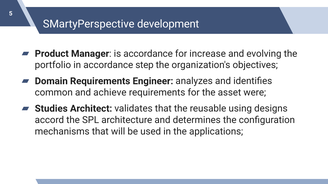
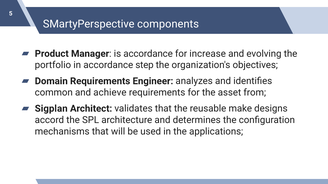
development: development -> components (168, 24)
were: were -> from (255, 93)
Studies: Studies -> Sigplan (51, 109)
using: using -> make (240, 109)
